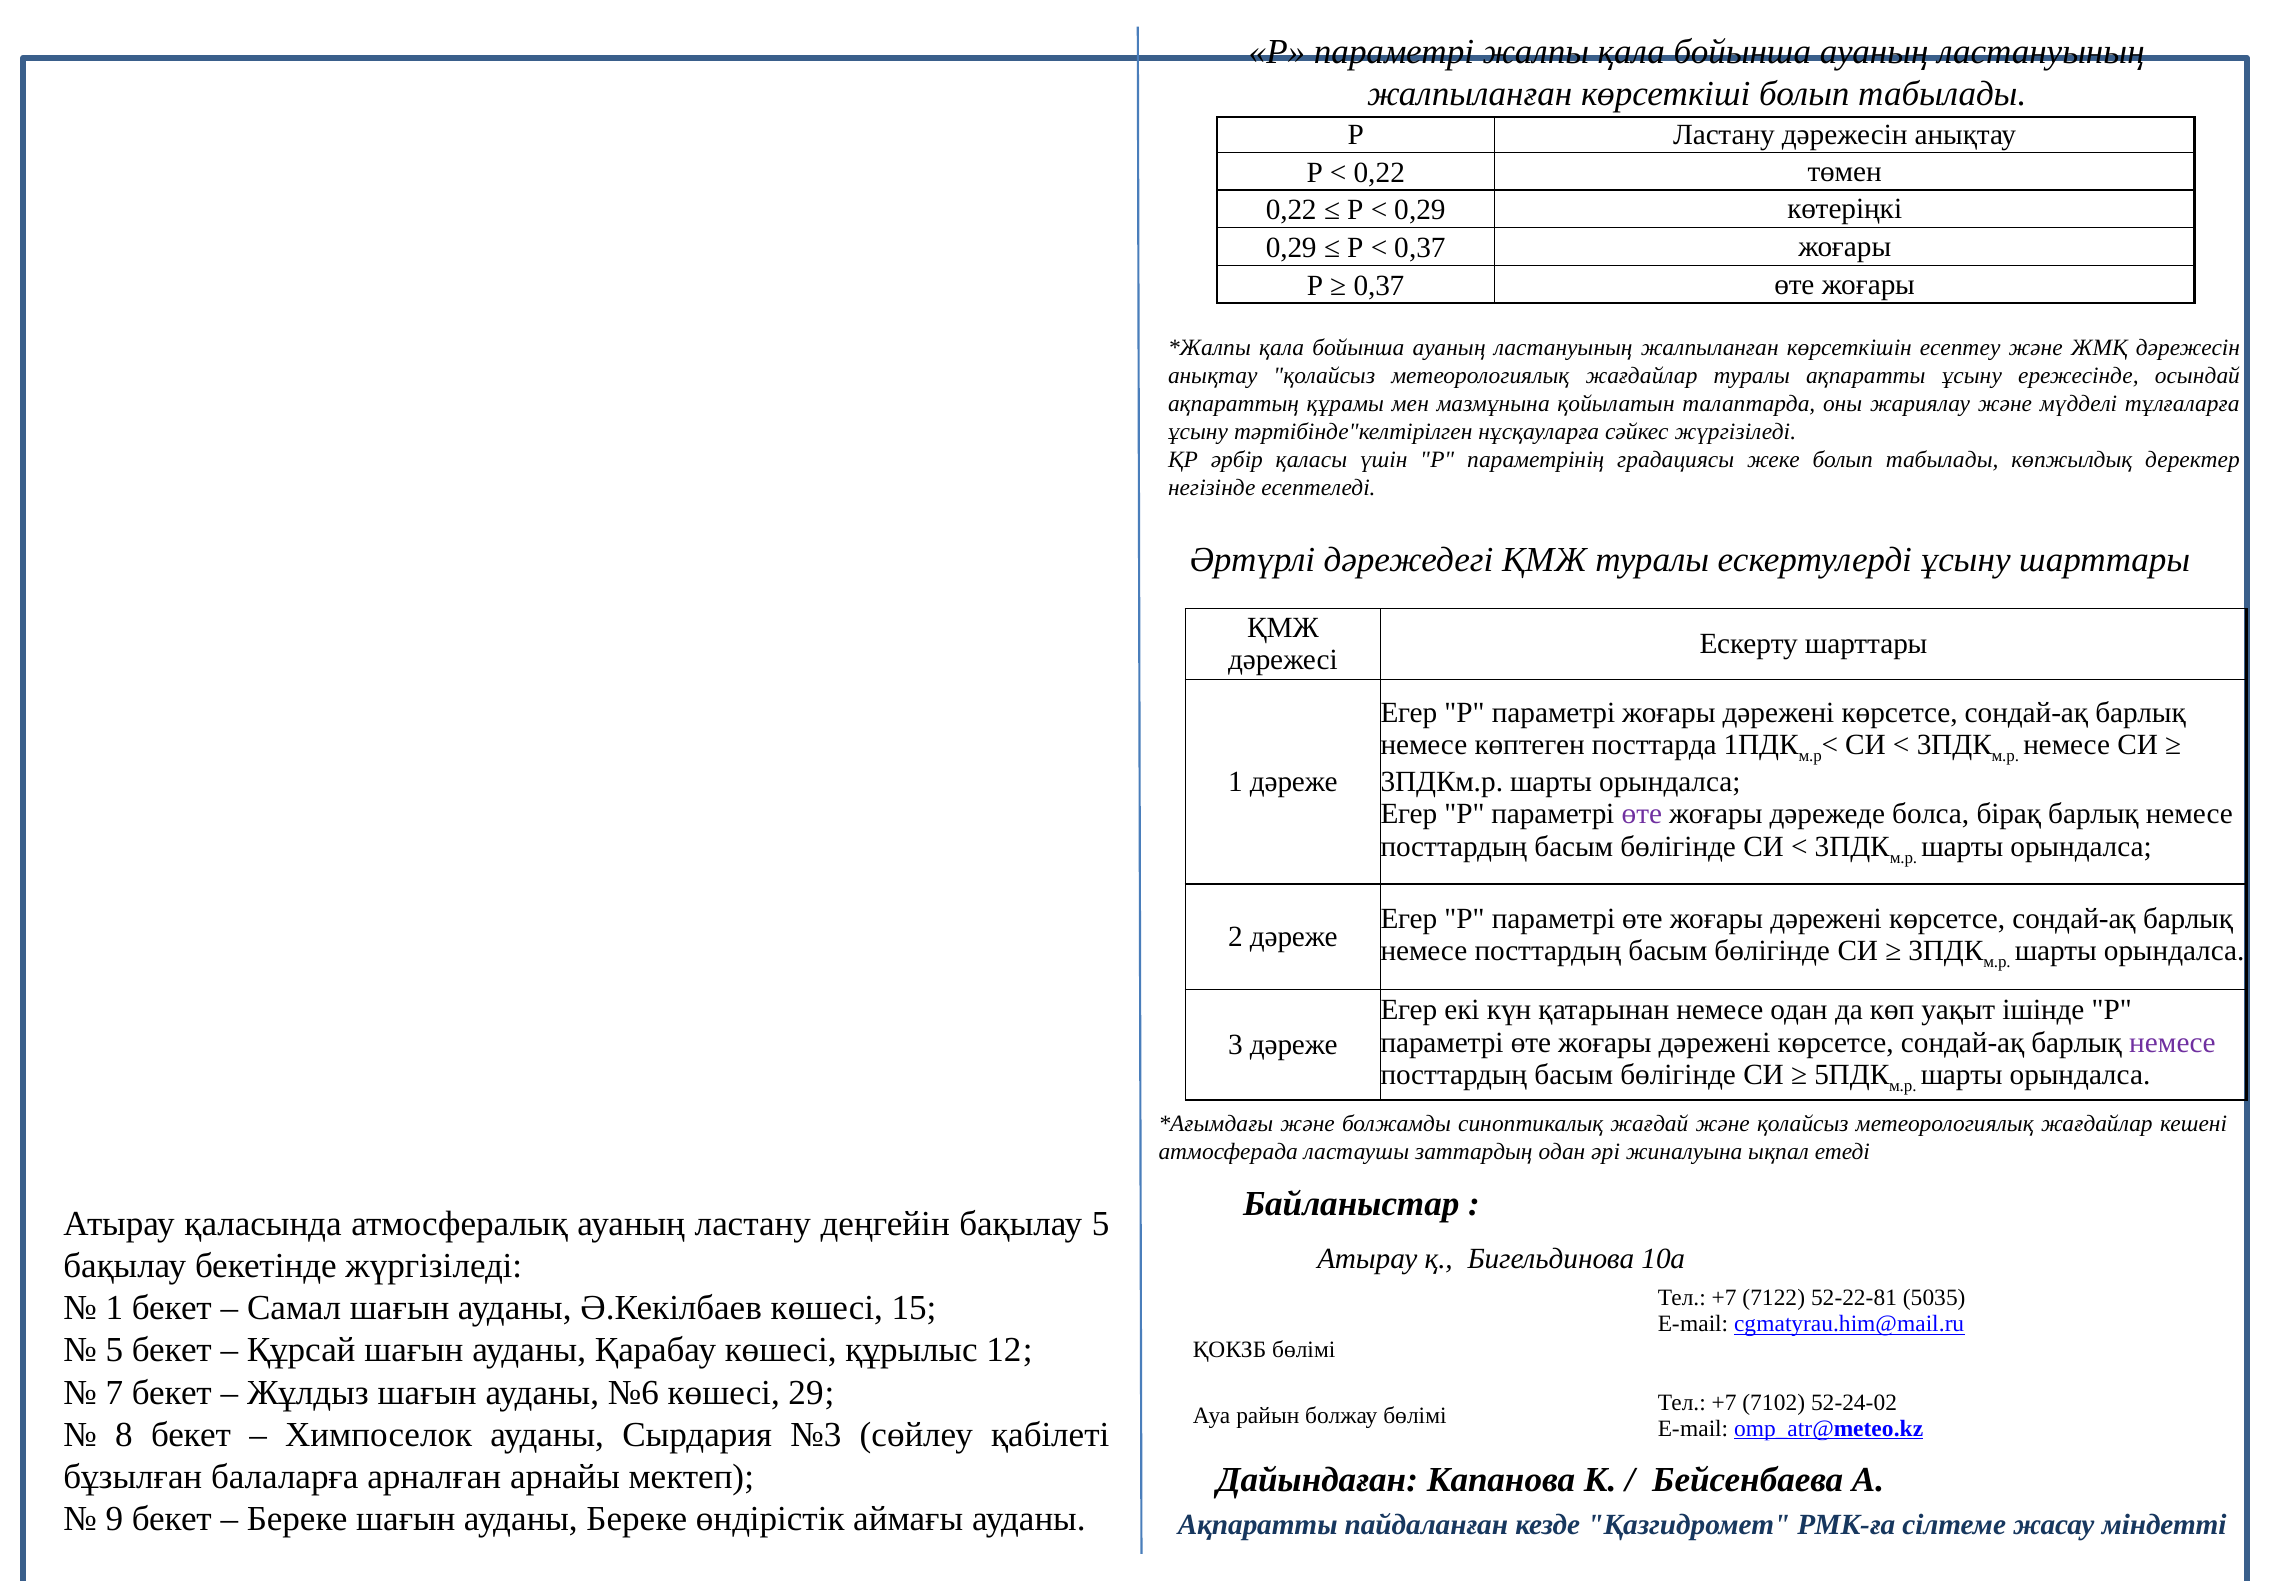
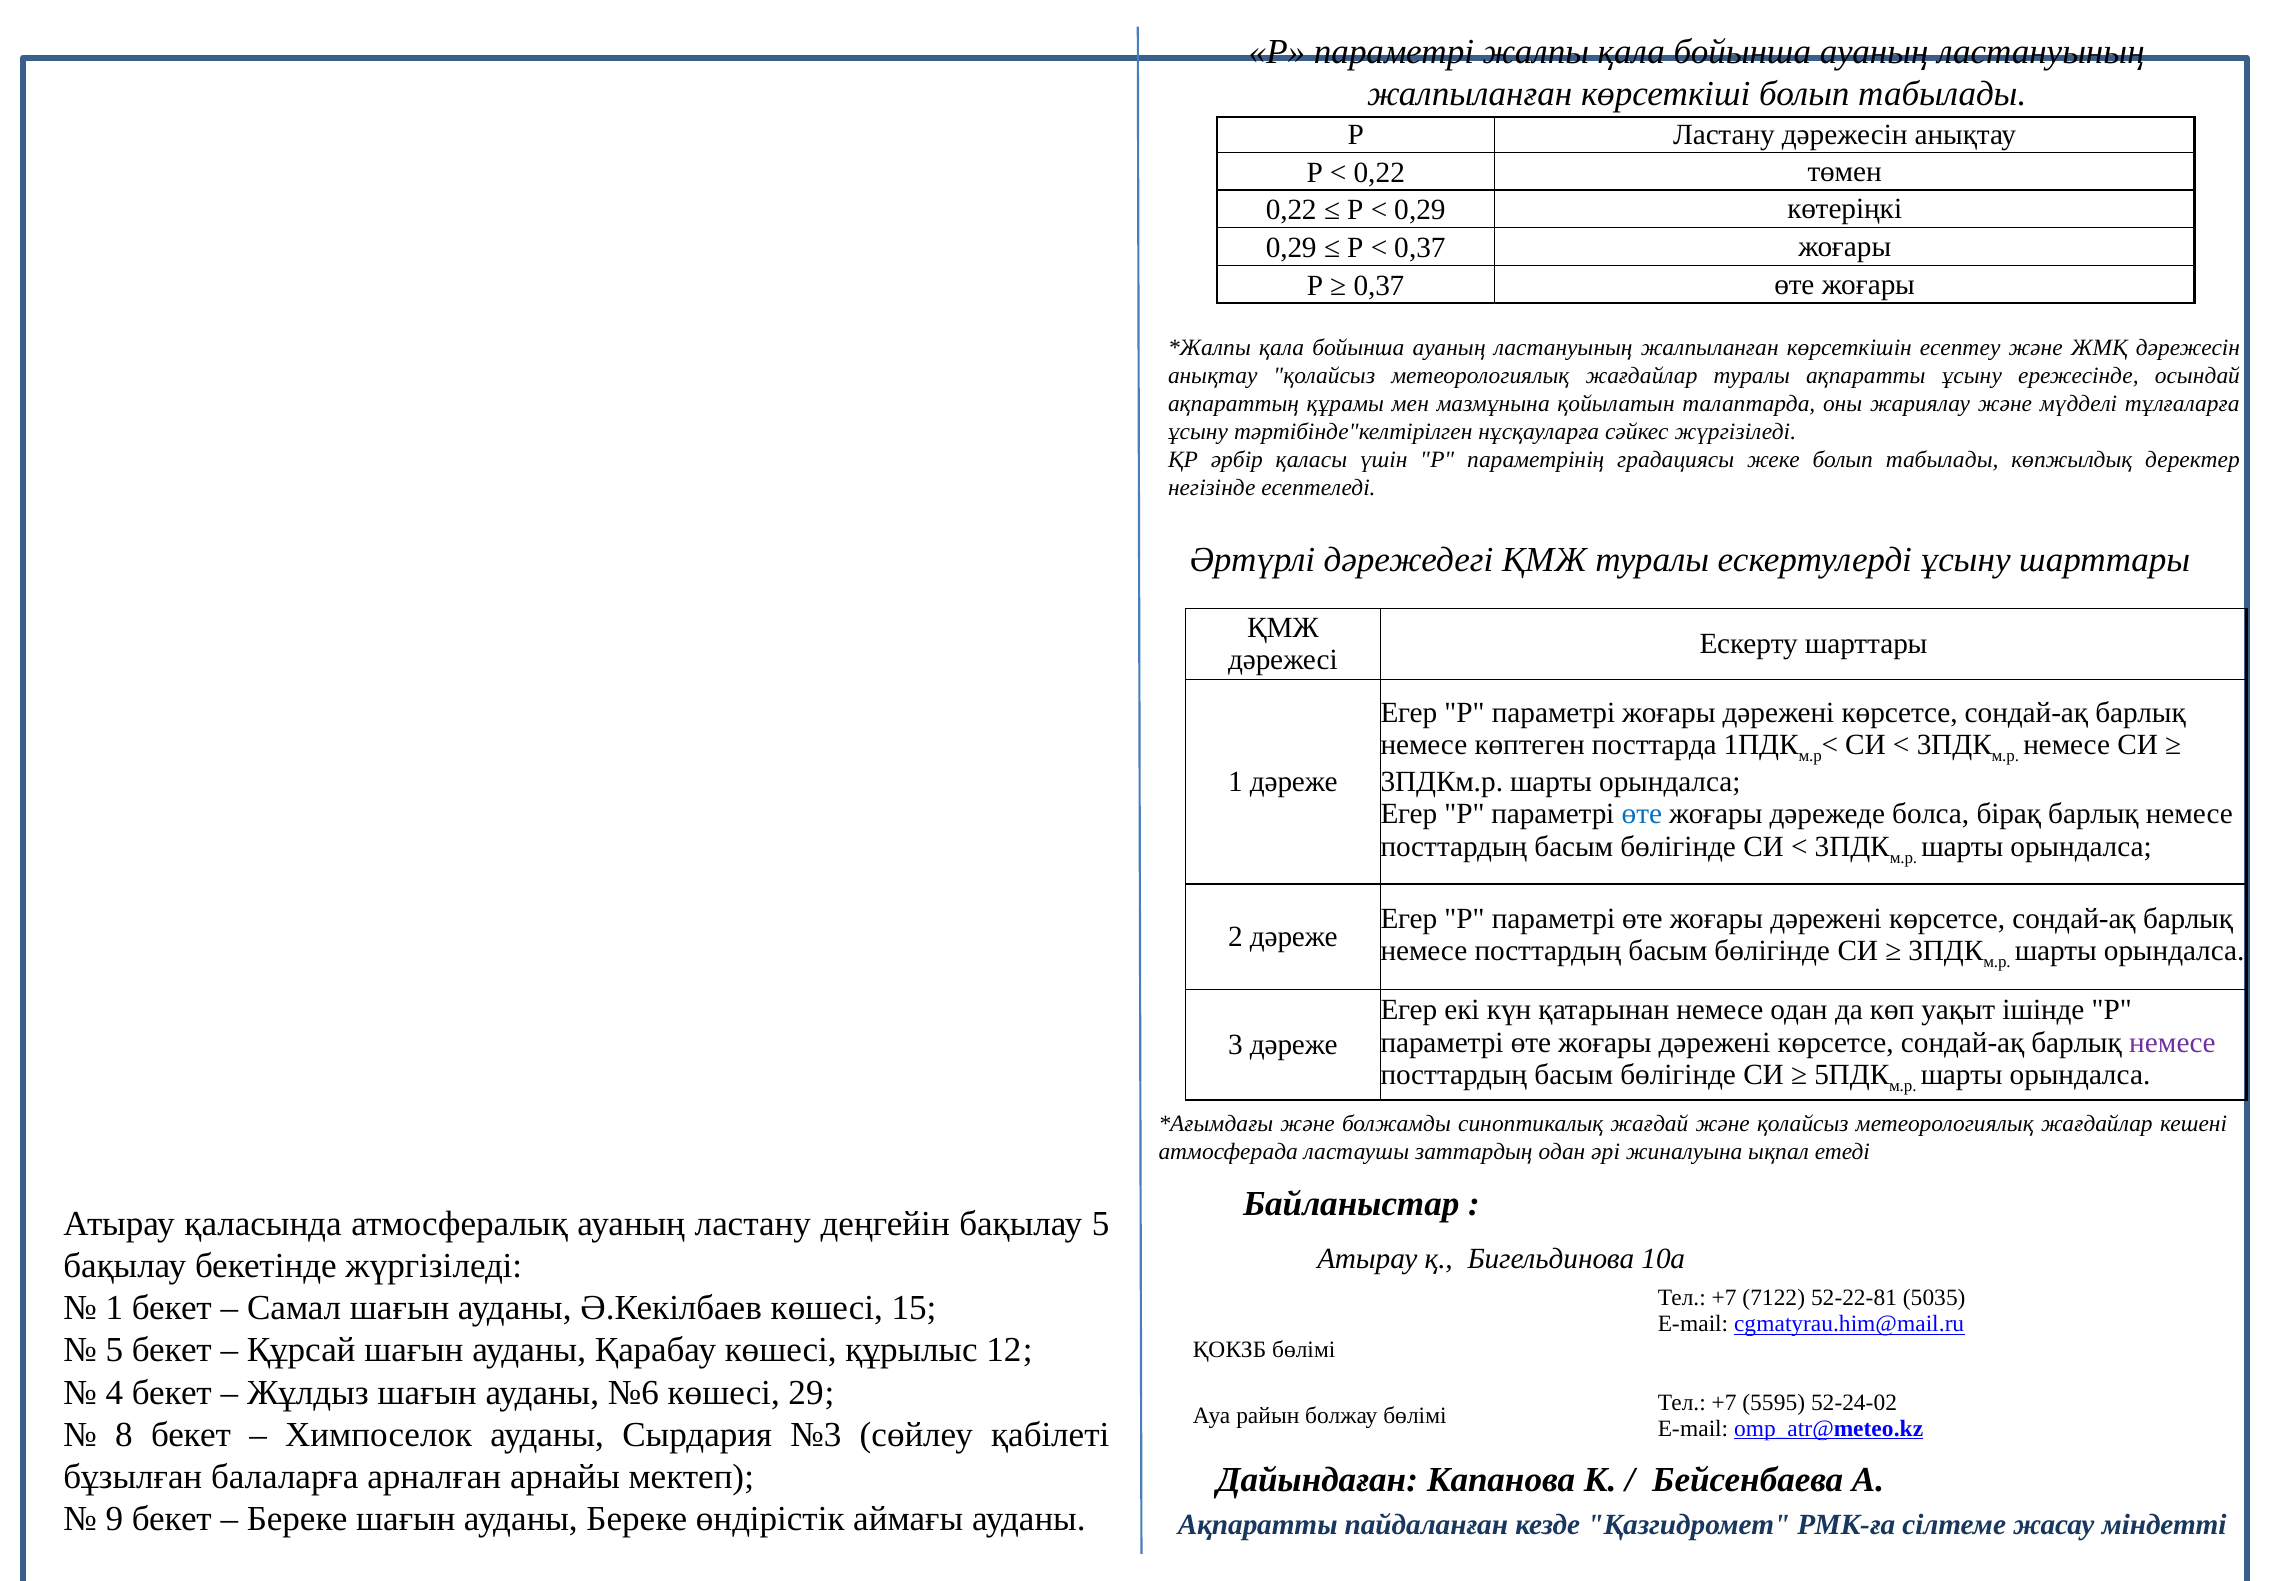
өте colour: purple -> blue (1642, 814)
7: 7 -> 4 (114, 1392)
7102: 7102 -> 5595 (1774, 1402)
